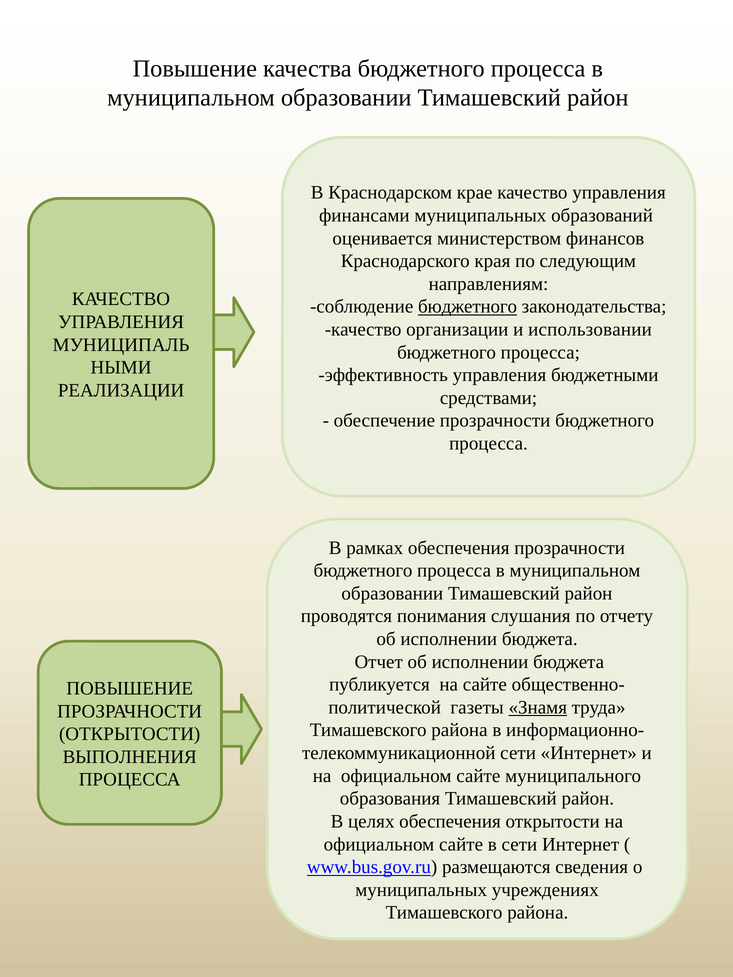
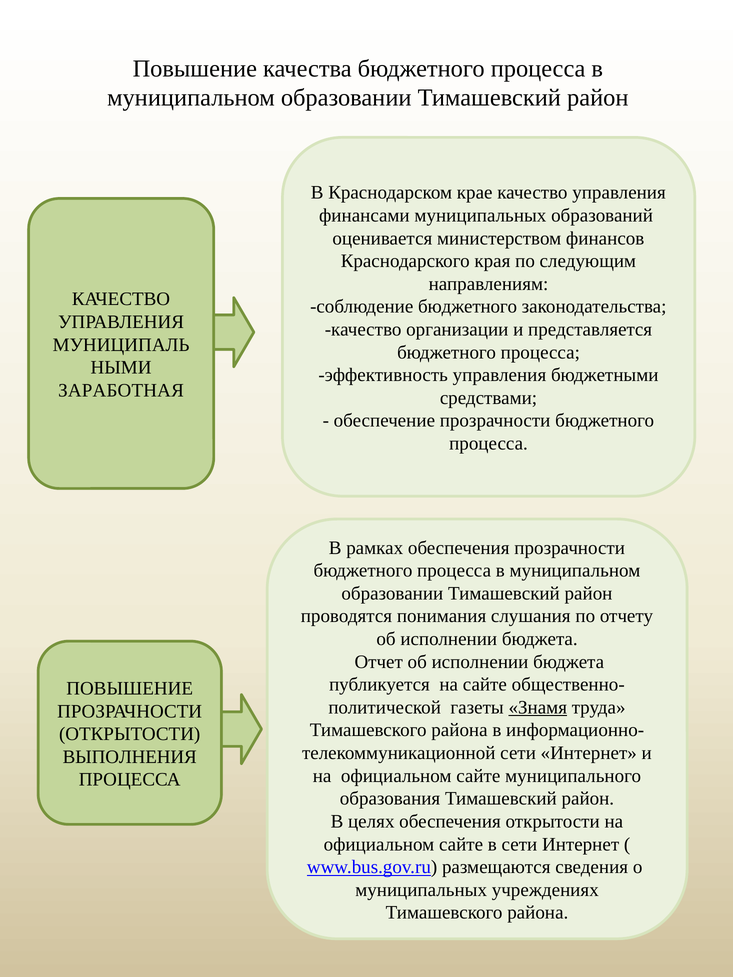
бюджетного underline: present -> none (468, 307)
использовании: использовании -> представляется (590, 330)
РЕАЛИЗАЦИИ: РЕАЛИЗАЦИИ -> ЗАРАБОТНАЯ (121, 391)
